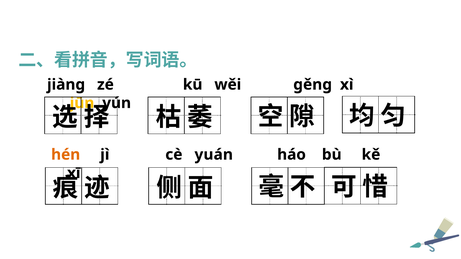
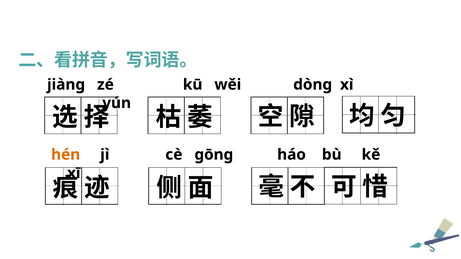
gěng: gěng -> dòng (313, 85)
jūn colour: yellow -> white (82, 103)
yuán: yuán -> gōng (214, 155)
